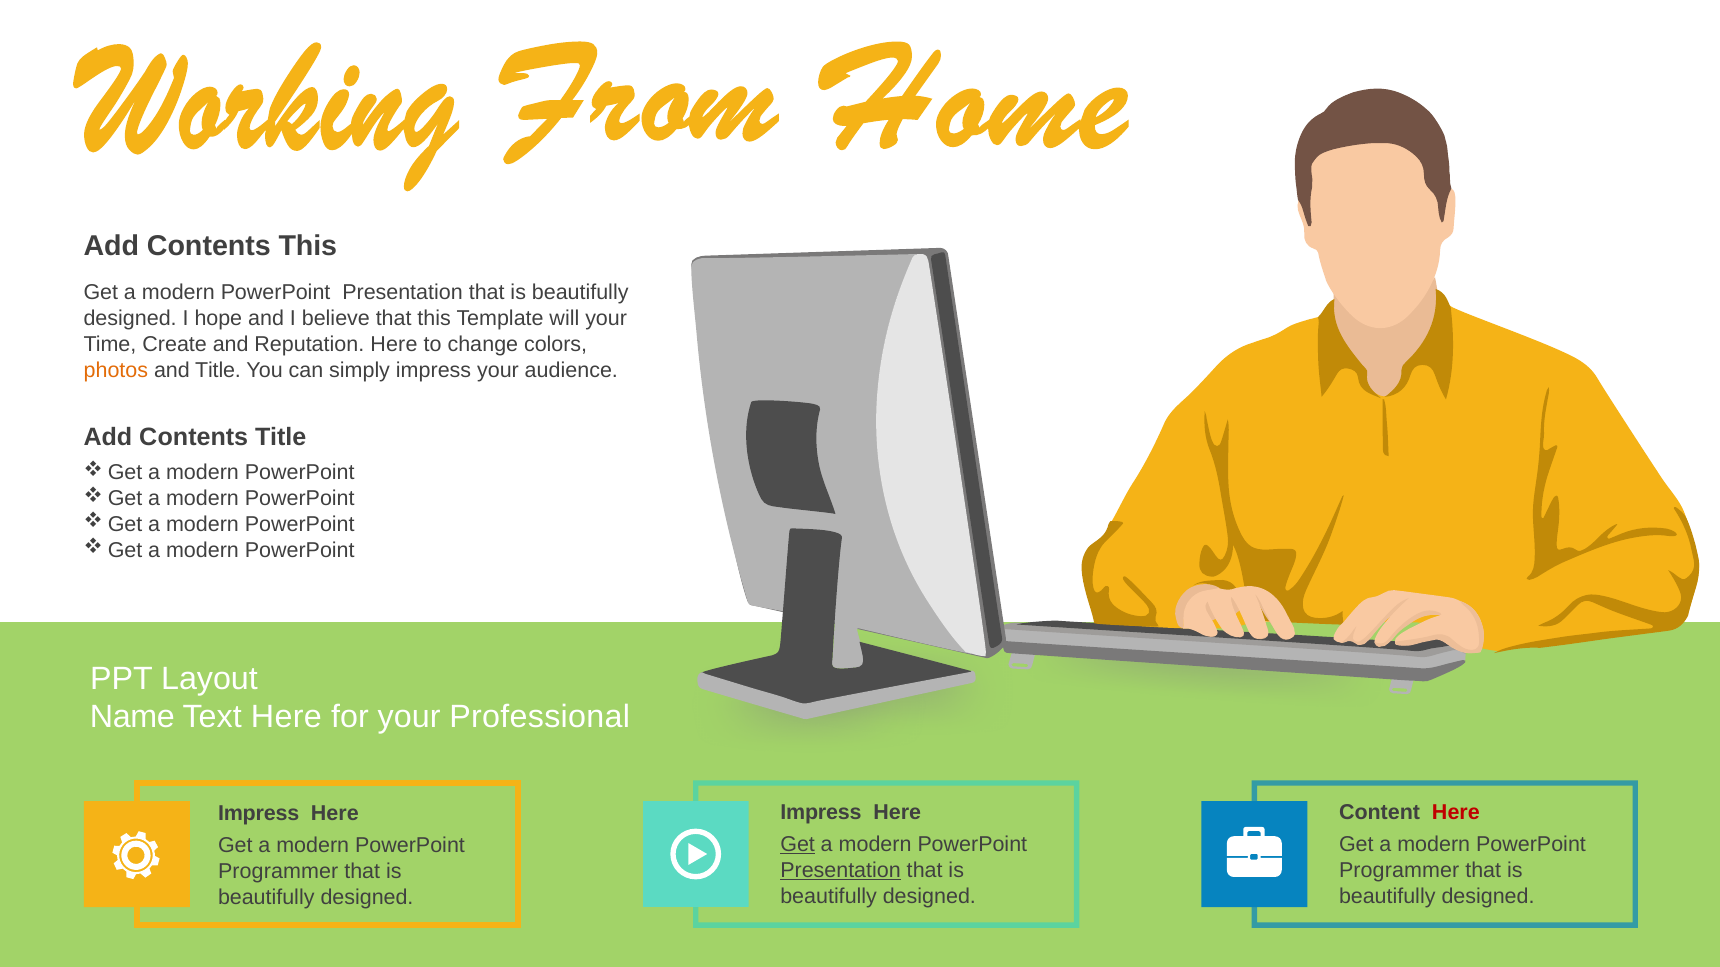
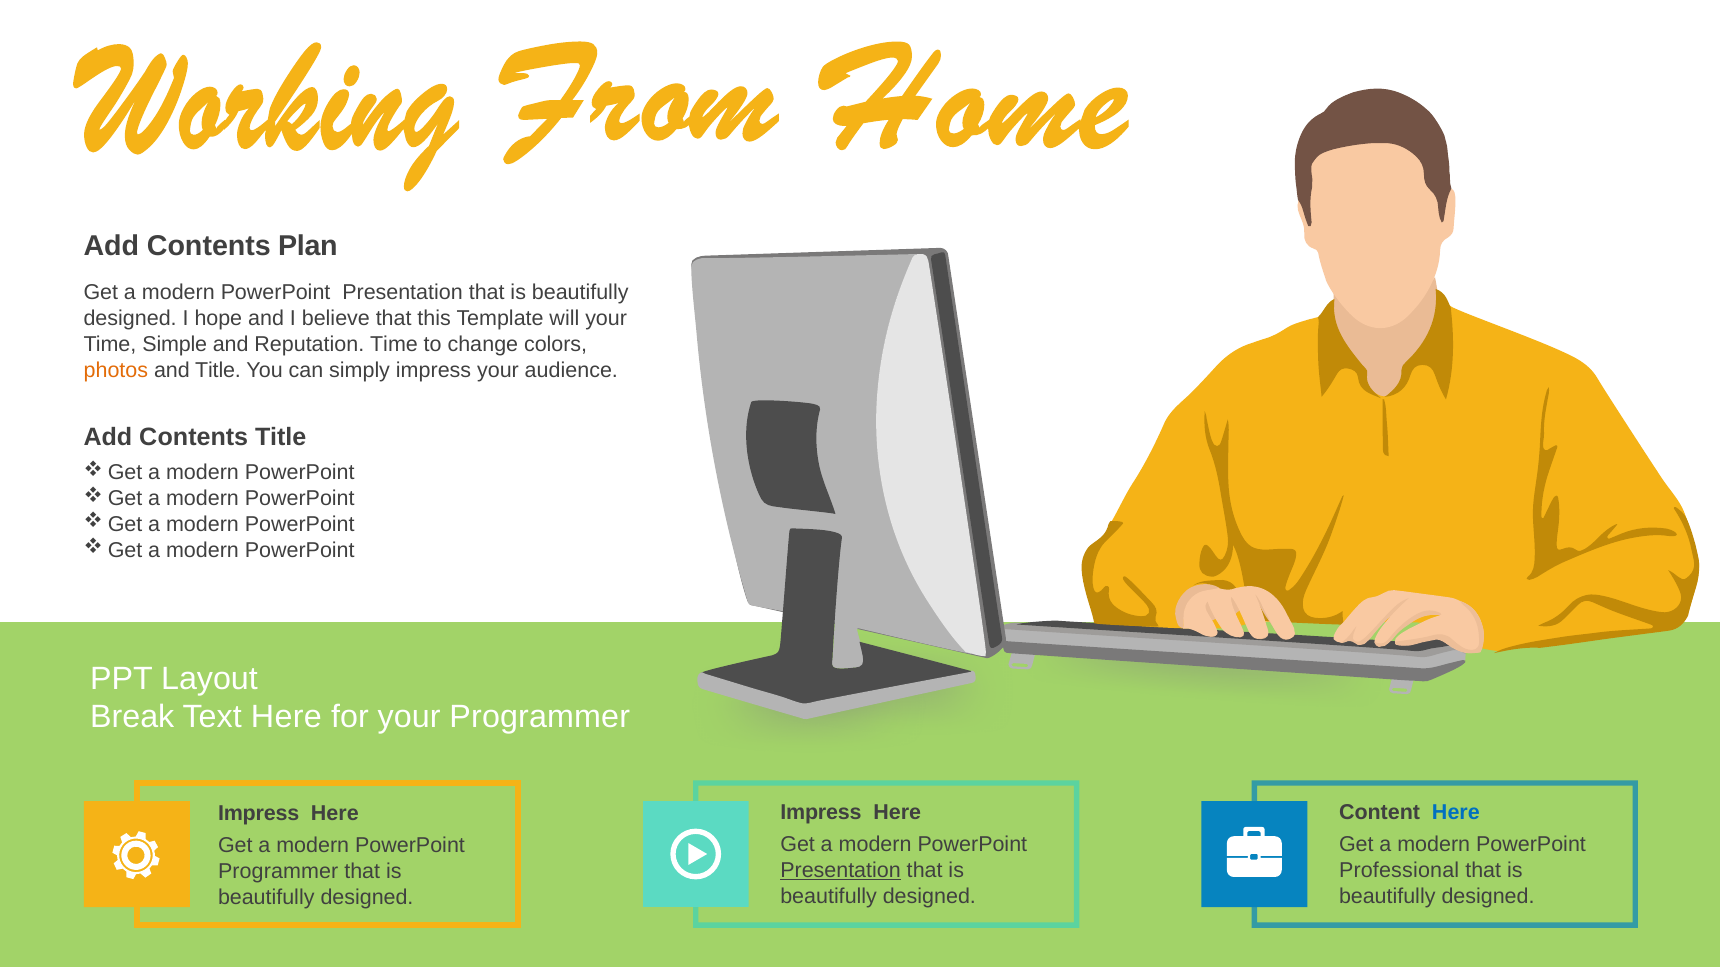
Contents This: This -> Plan (308, 246)
Create: Create -> Simple (175, 345)
Reputation Here: Here -> Time (394, 345)
Name: Name -> Break (132, 718)
your Professional: Professional -> Programmer (540, 718)
Here colour: red -> blue (1456, 813)
Get underline: present -> none (798, 845)
Programmer: Programmer -> Professional (1399, 871)
